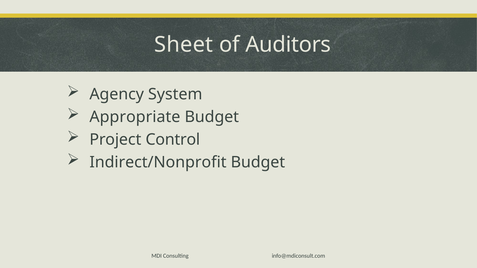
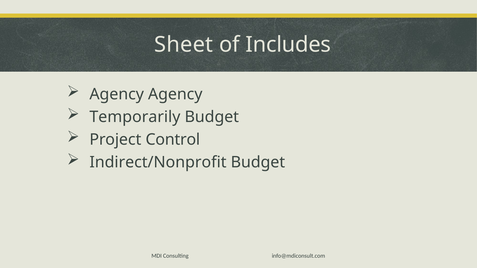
Auditors: Auditors -> Includes (288, 45)
Agency System: System -> Agency (175, 94)
Appropriate: Appropriate -> Temporarily (135, 117)
